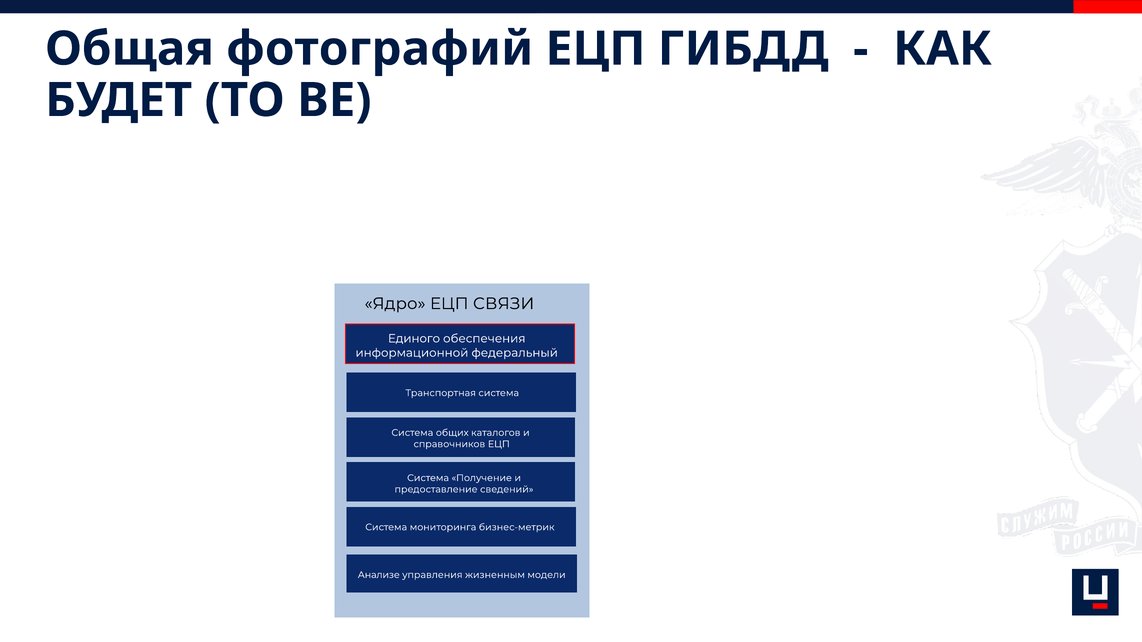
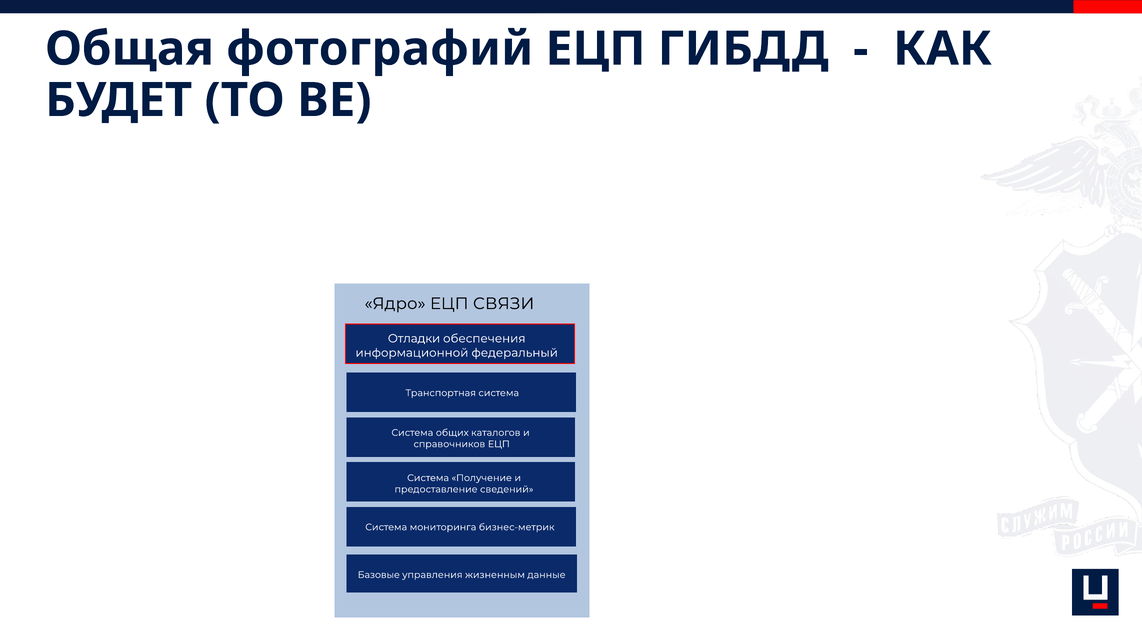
Единого: Единого -> Отладки (414, 339)
Анализе: Анализе -> Базовые (379, 575)
модели: модели -> данные (546, 575)
